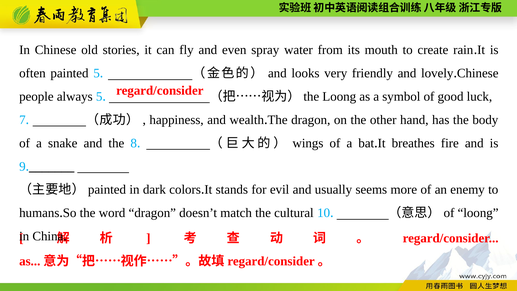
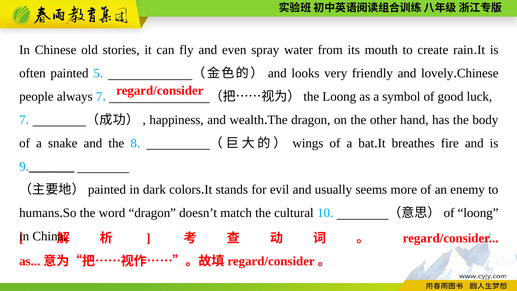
always 5: 5 -> 7 (99, 97)
